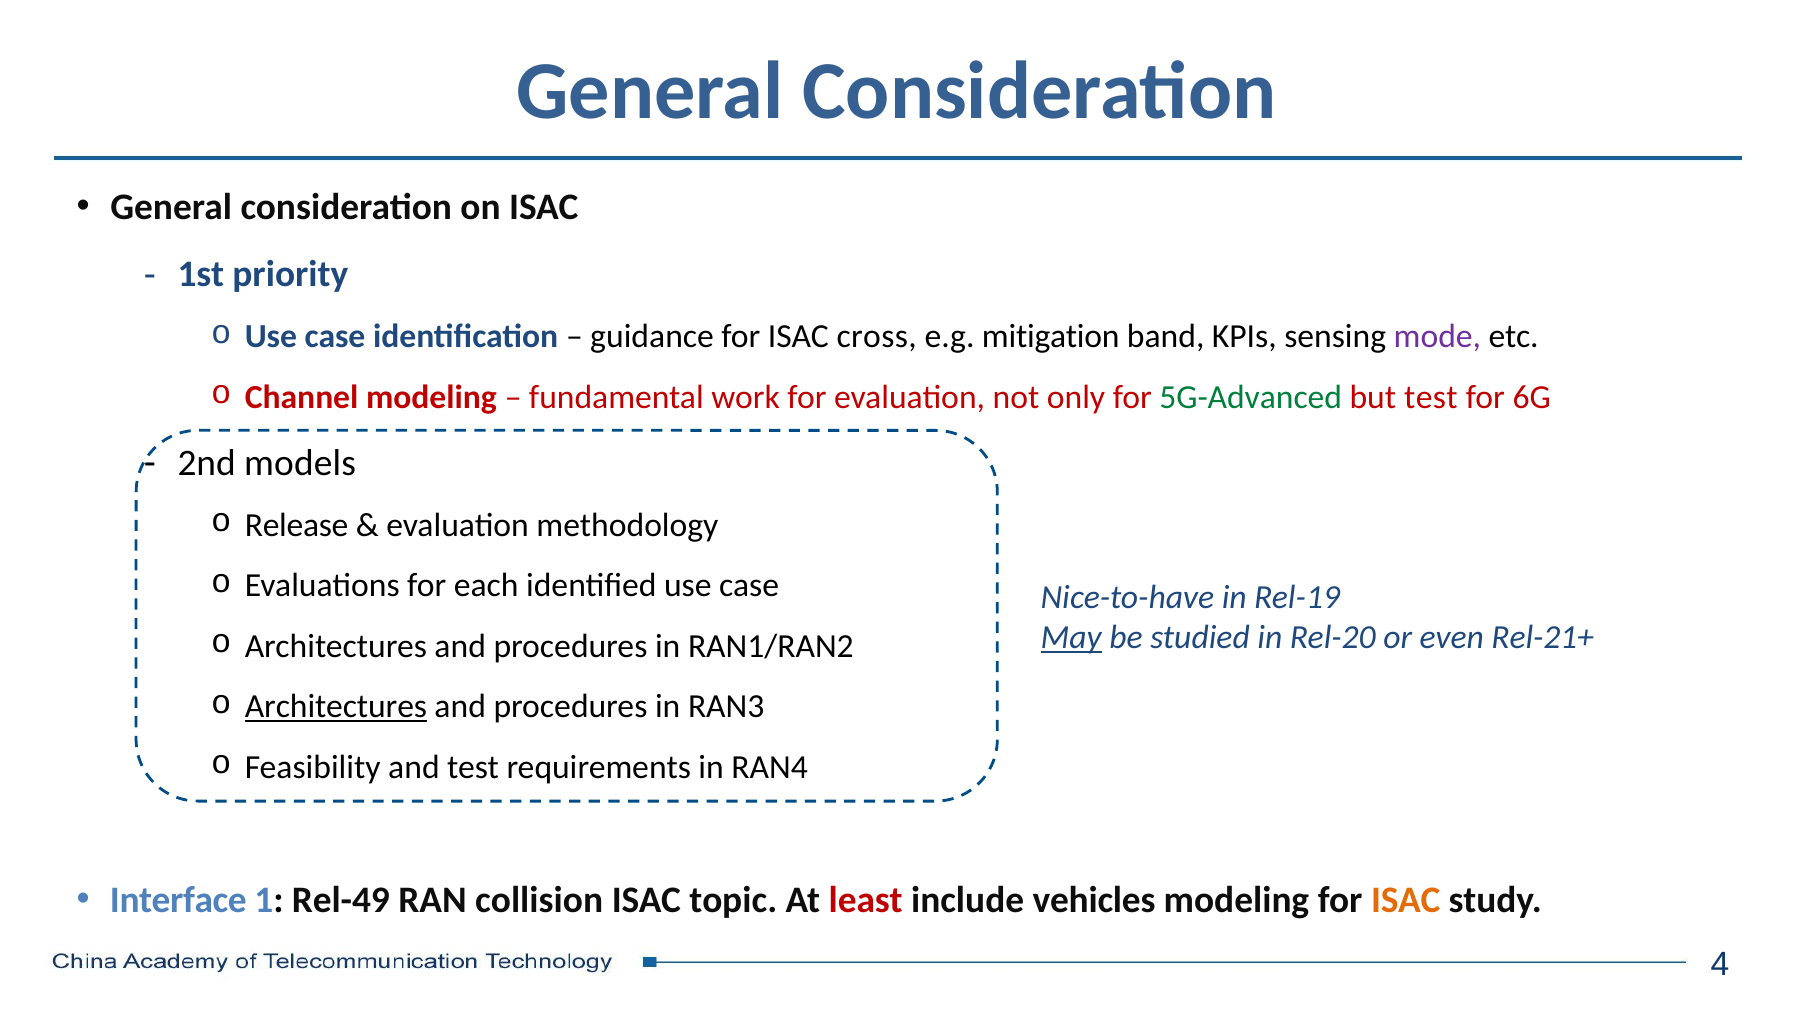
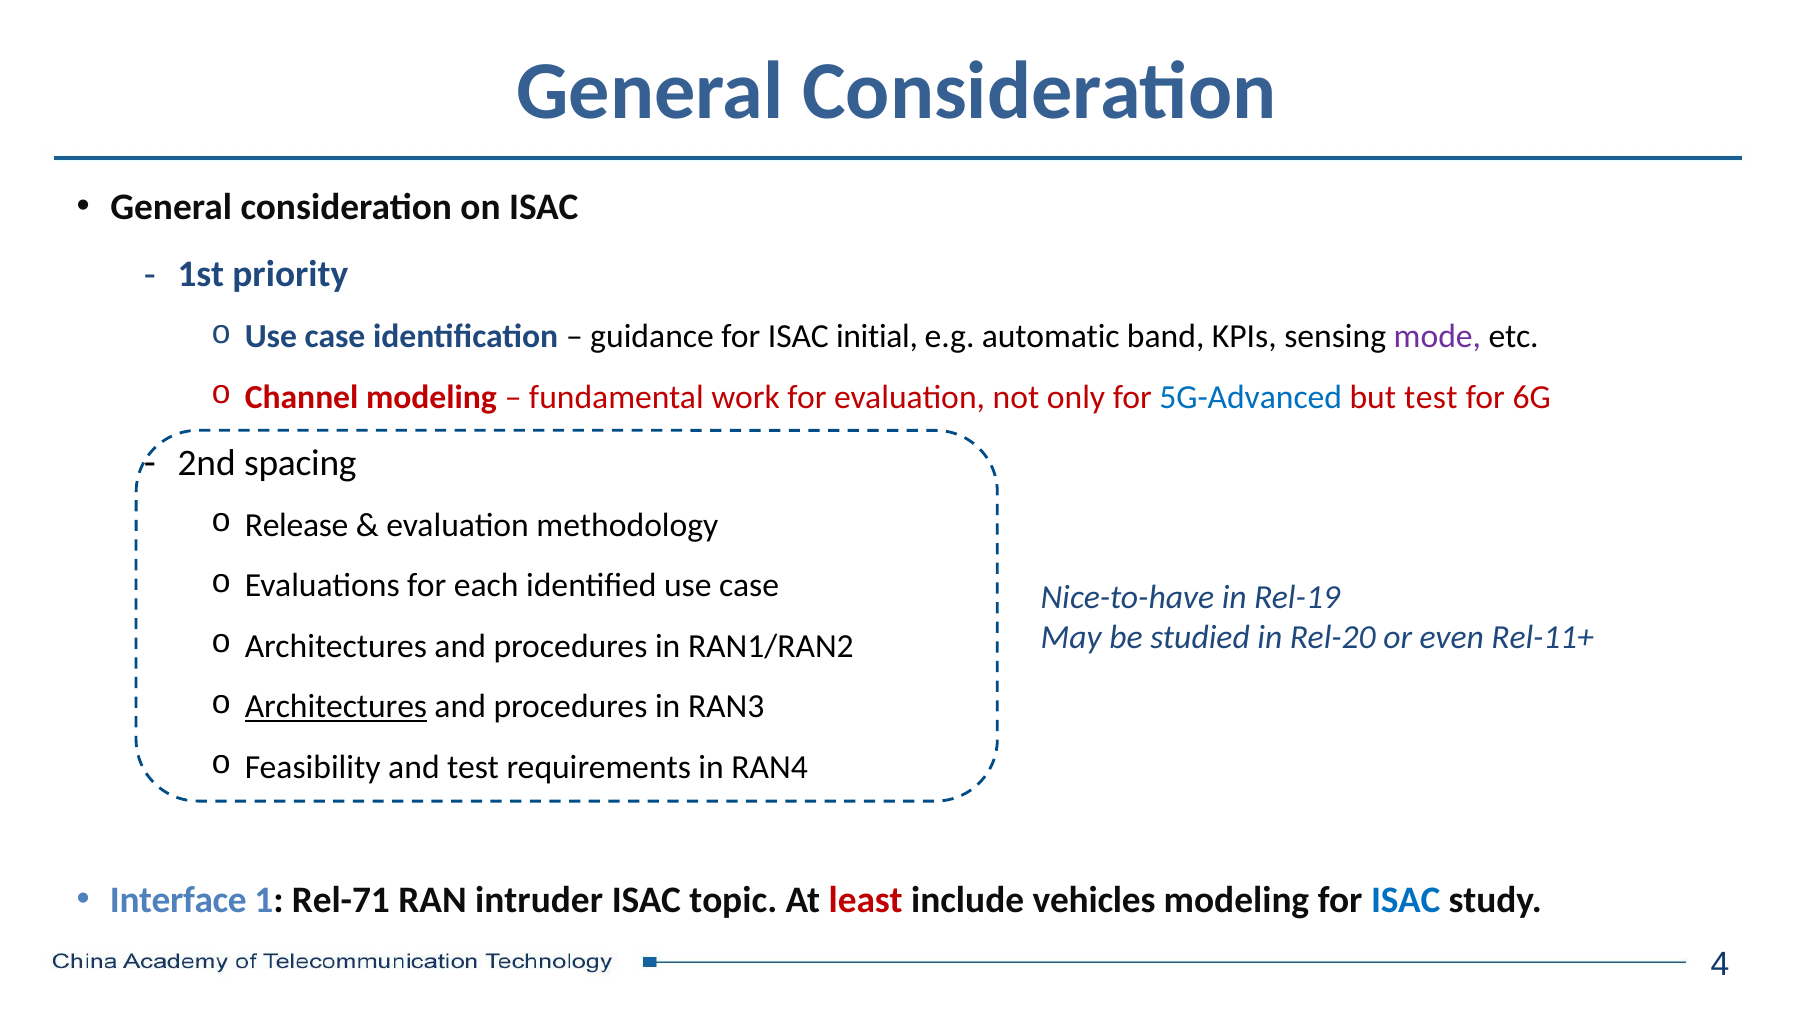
cross: cross -> initial (877, 337)
mitigation: mitigation -> automatic (1051, 337)
5G-Advanced colour: green -> blue (1251, 397)
models: models -> spacing (300, 463)
May underline: present -> none (1071, 638)
Rel-21+: Rel-21+ -> Rel-11+ (1543, 638)
Rel-49: Rel-49 -> Rel-71 (341, 900)
collision: collision -> intruder (539, 900)
ISAC colour: orange -> blue (1406, 900)
